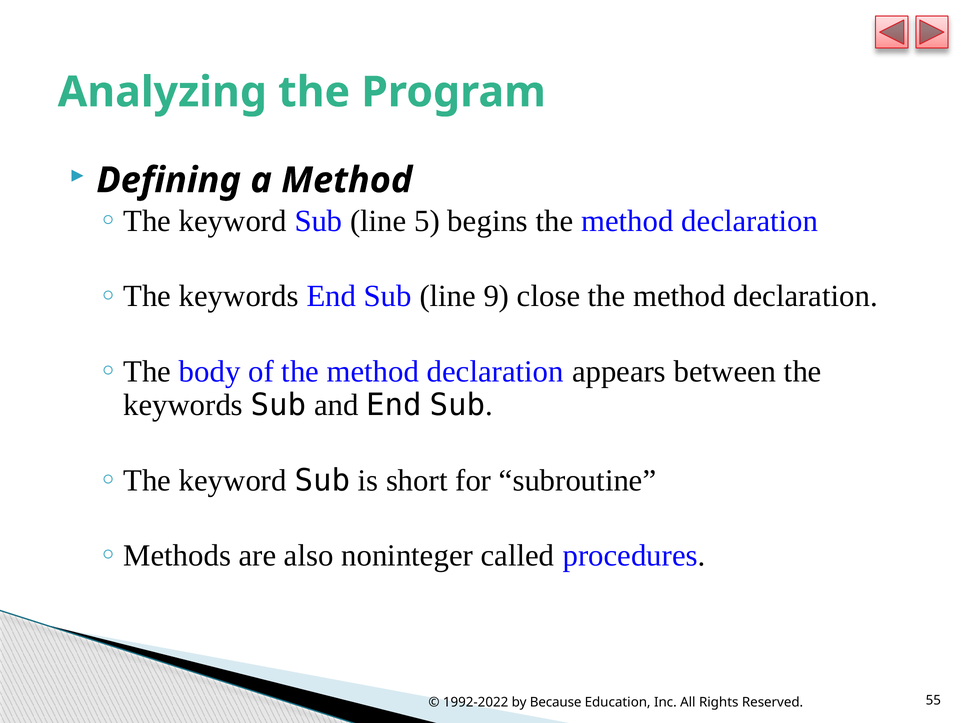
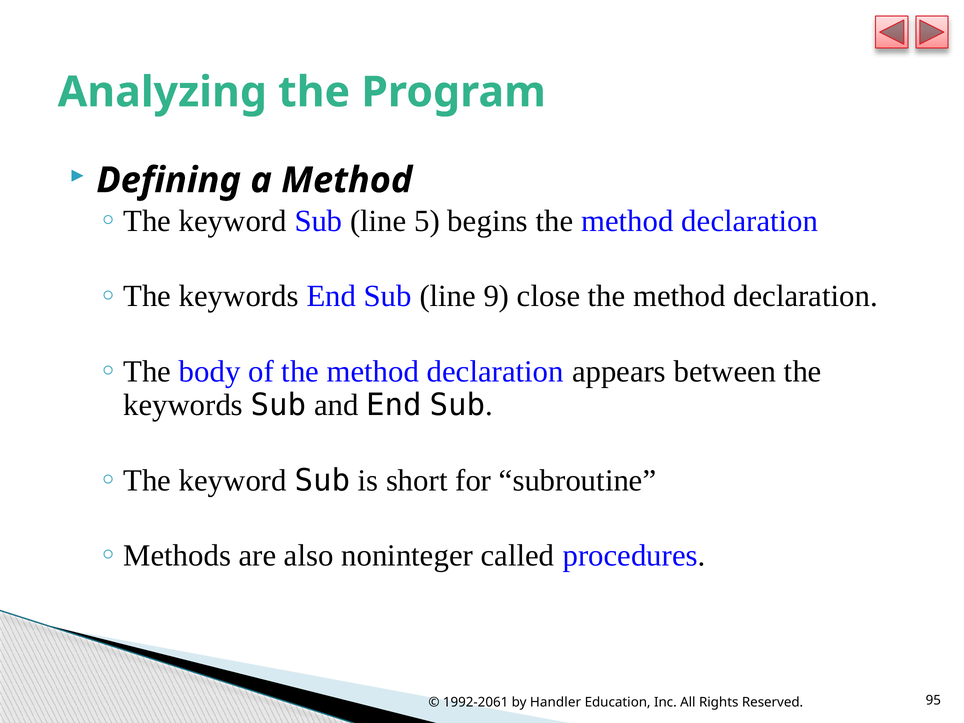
1992-2022: 1992-2022 -> 1992-2061 (476, 702)
Because: Because -> Handler (556, 702)
55: 55 -> 95 (933, 700)
